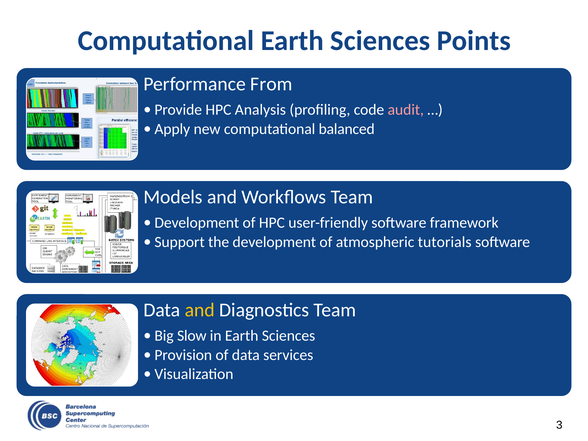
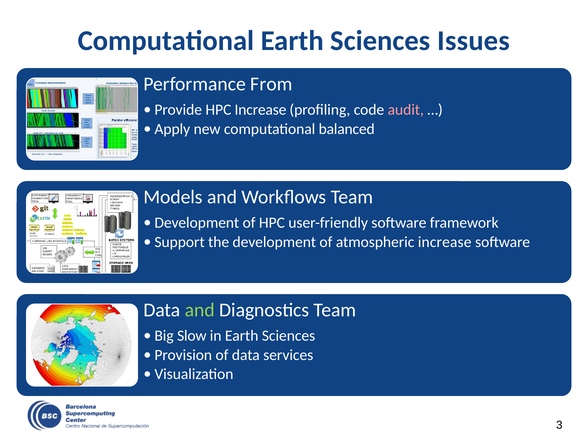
Points: Points -> Issues (474, 41)
HPC Analysis: Analysis -> Increase (260, 110)
atmospheric tutorials: tutorials -> increase (445, 242)
and colour: yellow -> light green (200, 310)
